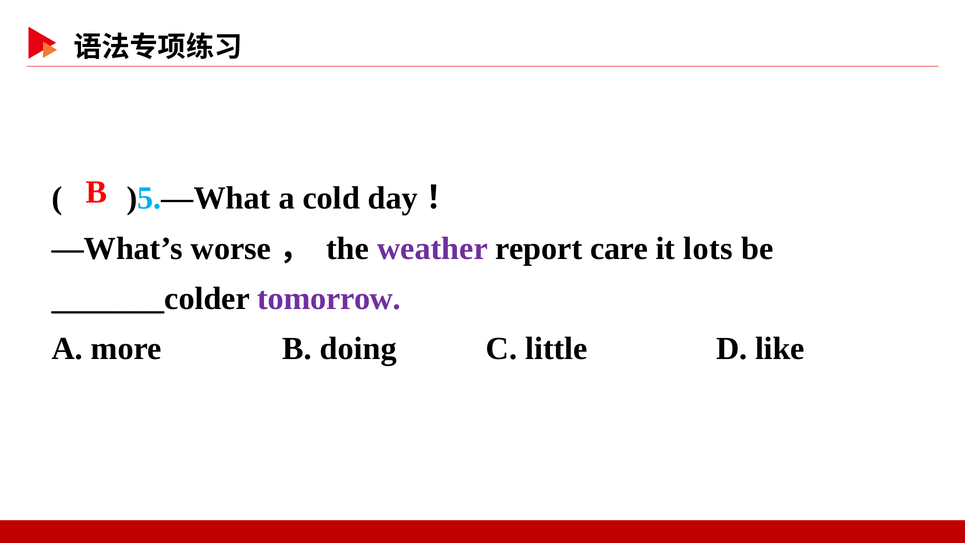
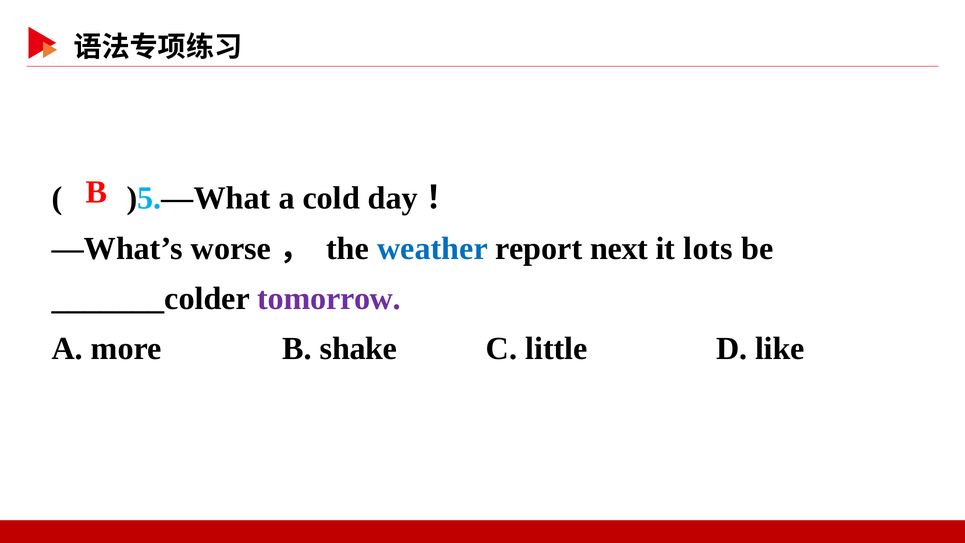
weather colour: purple -> blue (432, 248)
care: care -> next (619, 248)
doing: doing -> shake (359, 349)
